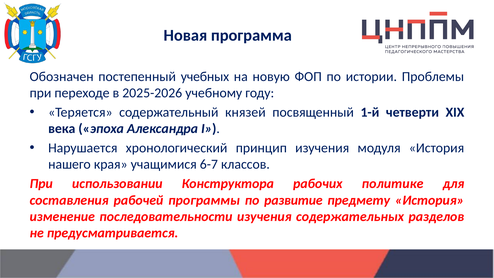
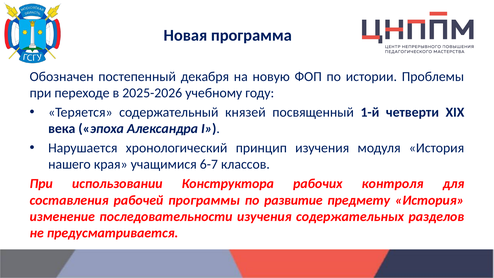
учебных: учебных -> декабря (205, 77)
политике: политике -> контроля (393, 184)
